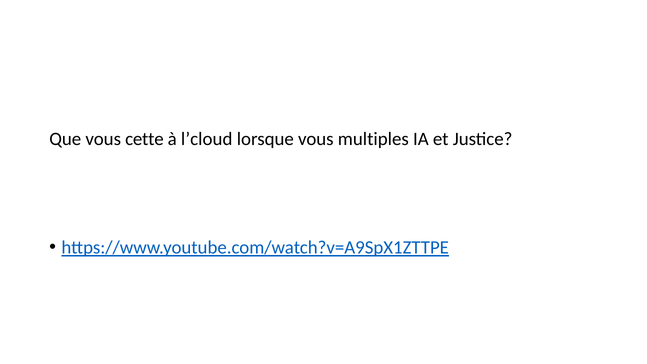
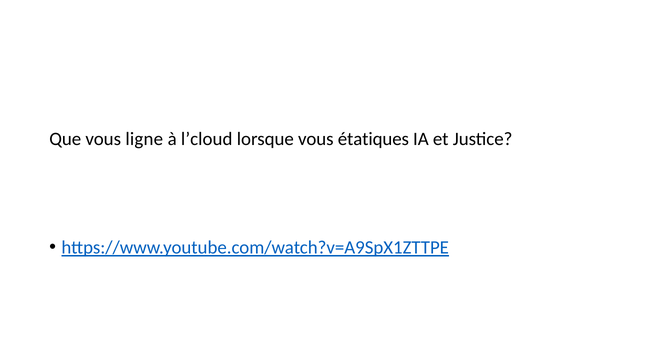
cette: cette -> ligne (144, 139)
multiples: multiples -> étatiques (373, 139)
